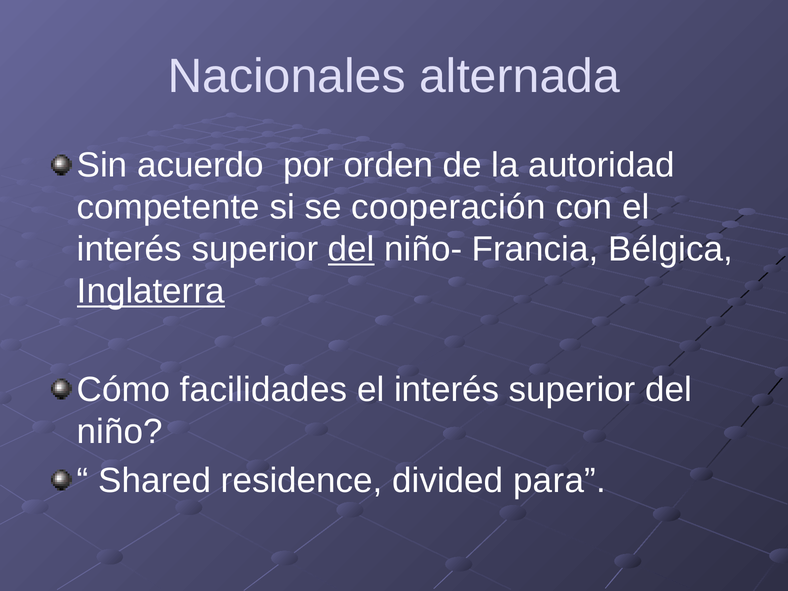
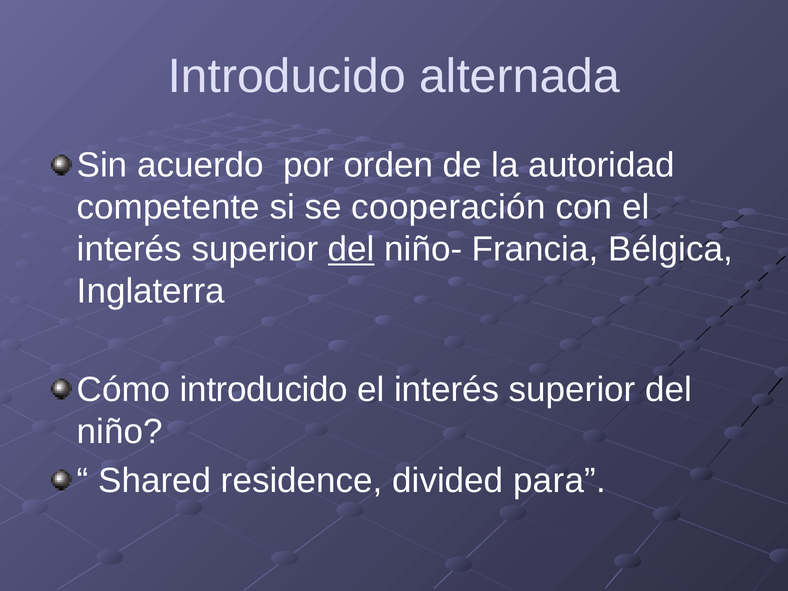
Nacionales: Nacionales -> Introducido (287, 76)
Inglaterra underline: present -> none (151, 291)
Cómo facilidades: facilidades -> introducido (264, 390)
